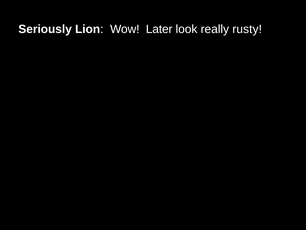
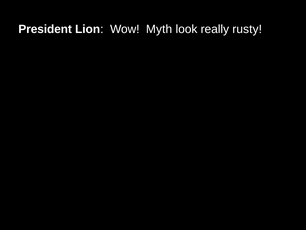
Seriously: Seriously -> President (45, 29)
Later: Later -> Myth (159, 29)
